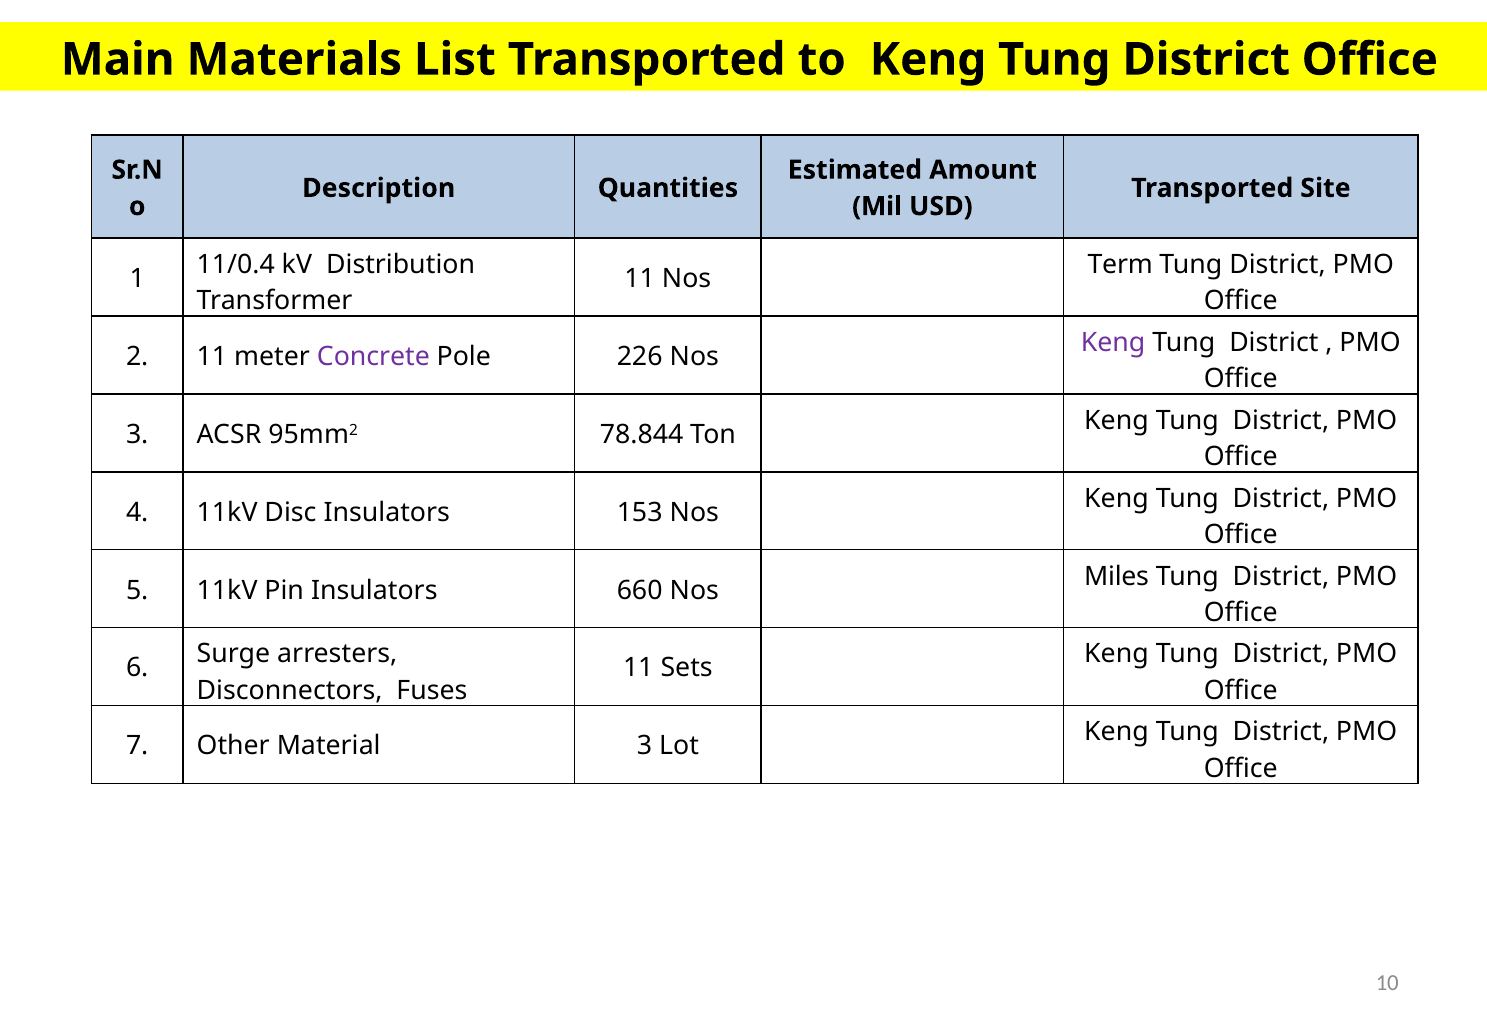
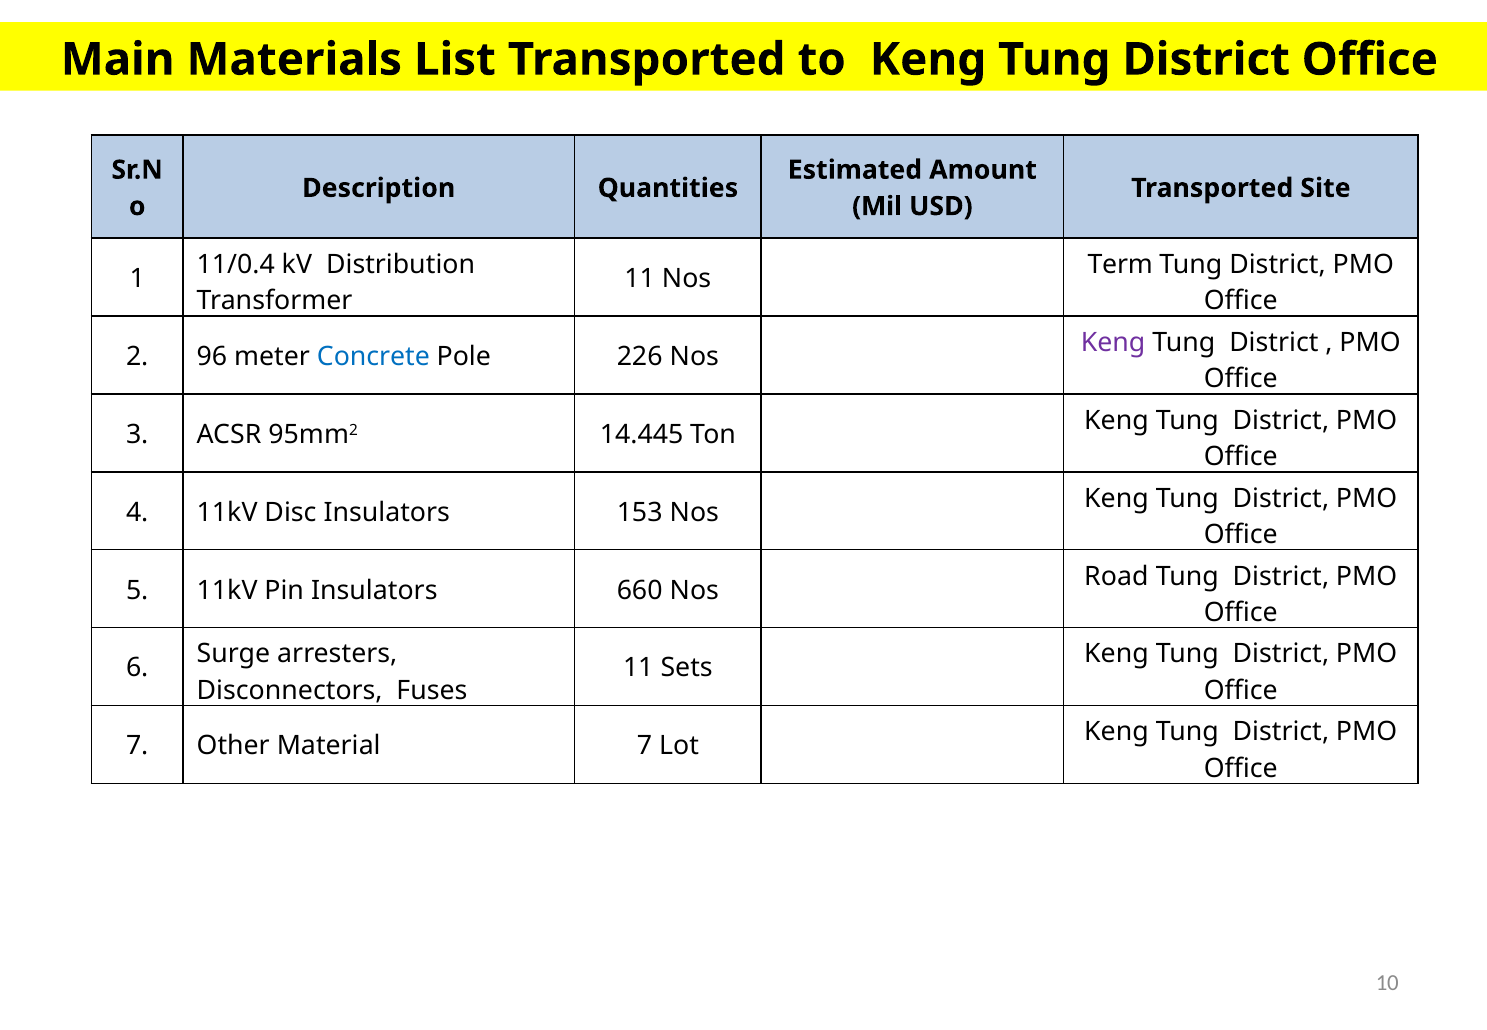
2 11: 11 -> 96 (212, 356)
Concrete colour: purple -> blue (373, 356)
78.844: 78.844 -> 14.445 (642, 434)
Miles: Miles -> Road (1116, 576)
Material 3: 3 -> 7 (645, 746)
